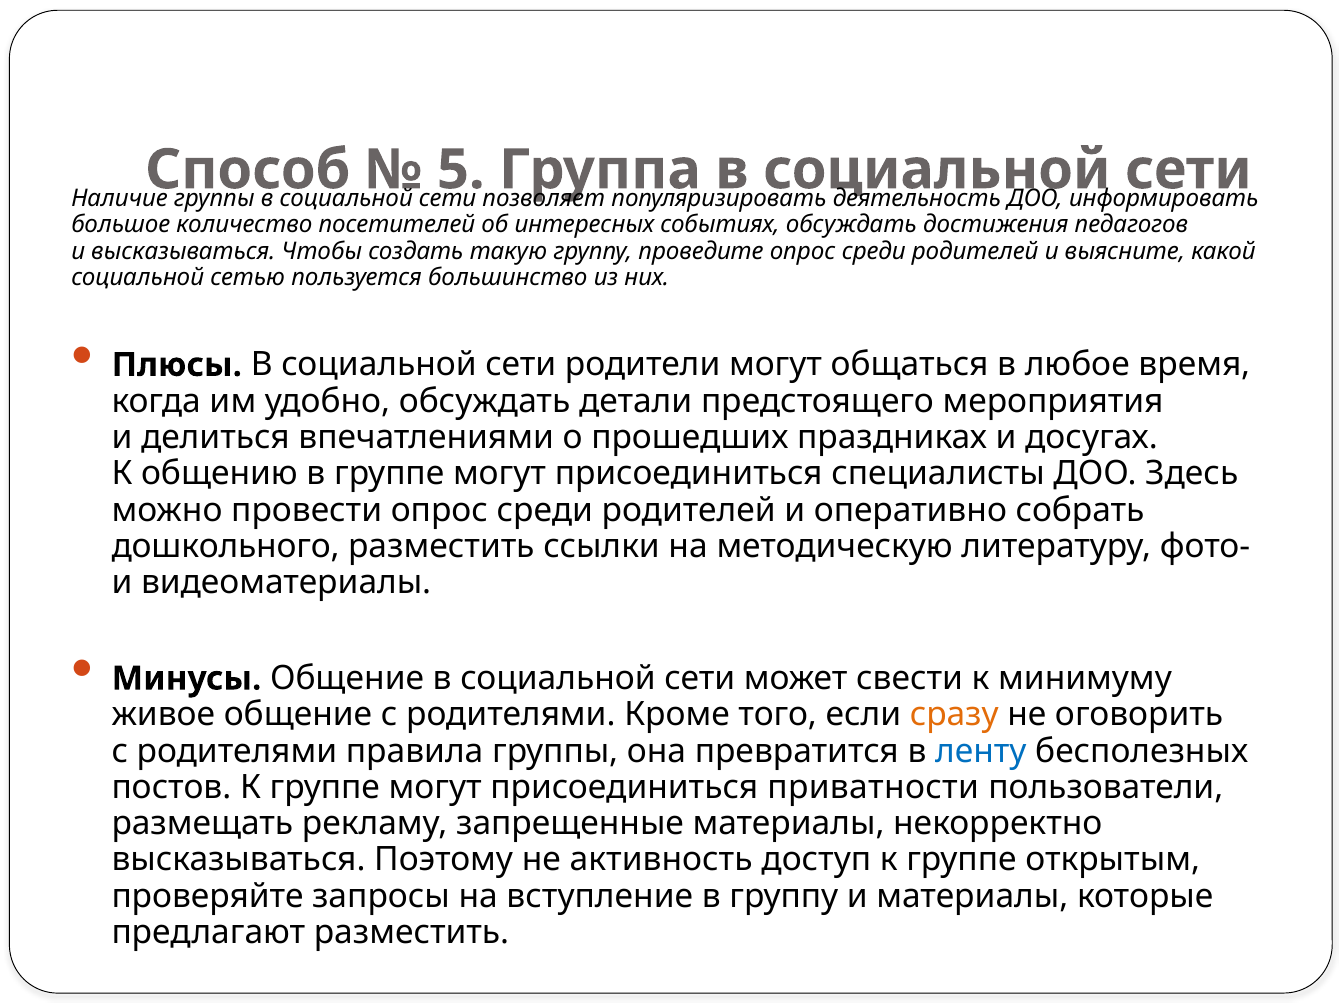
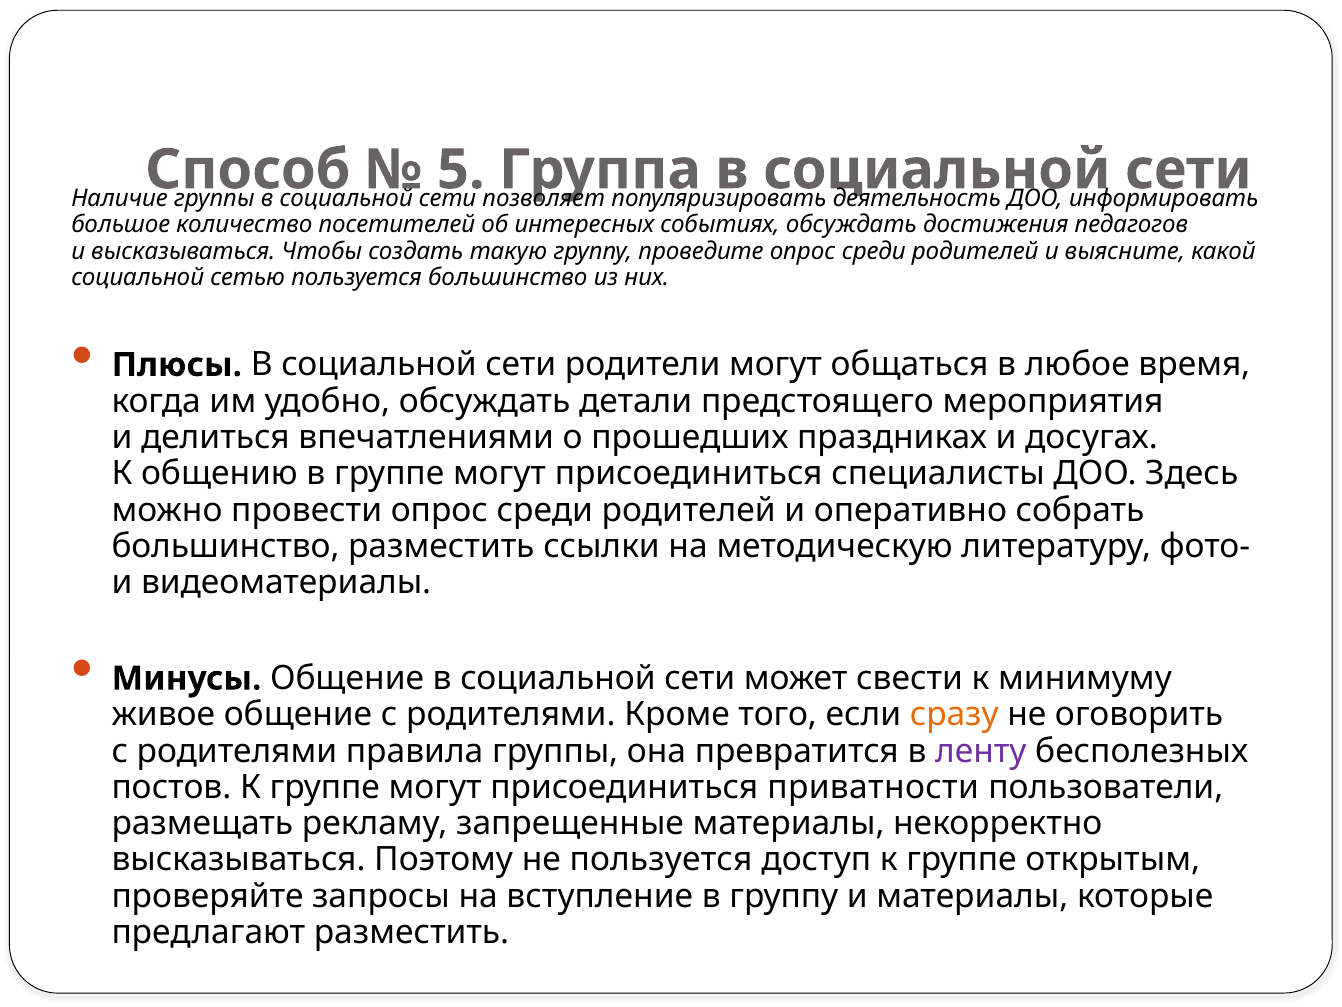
дошкольного: дошкольного -> большинство (226, 546)
ленту colour: blue -> purple (981, 751)
не активность: активность -> пользуется (661, 859)
